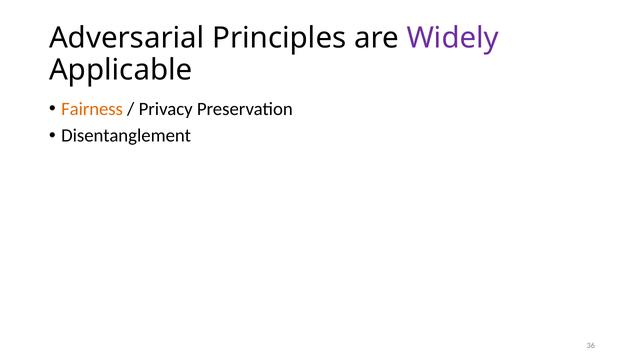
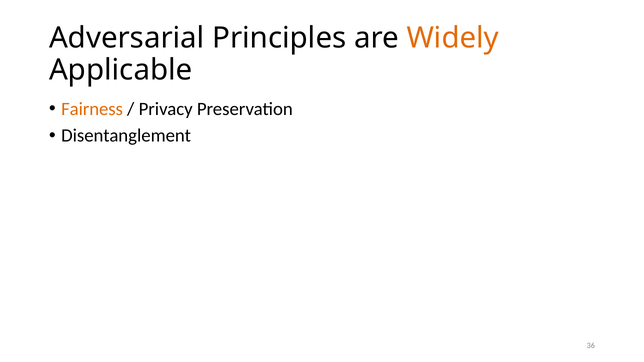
Widely colour: purple -> orange (453, 38)
